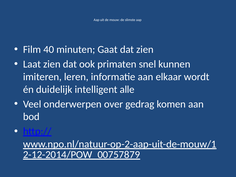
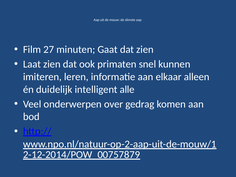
40: 40 -> 27 (49, 50)
wordt: wordt -> alleen (197, 77)
